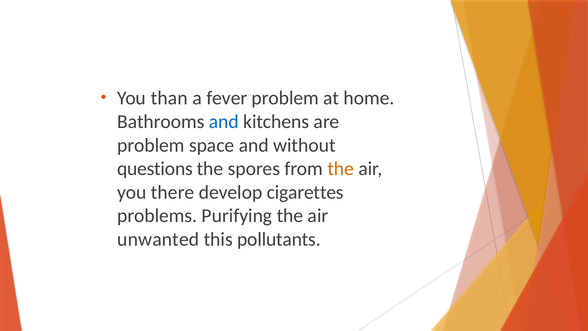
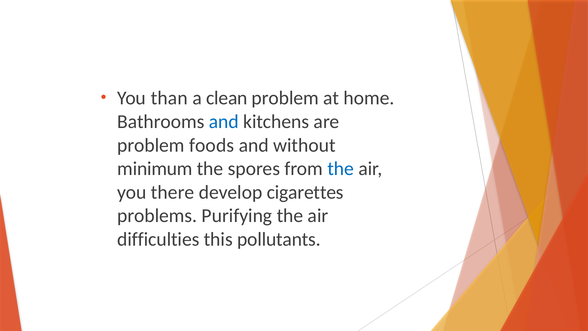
fever: fever -> clean (227, 98)
space: space -> foods (212, 145)
questions: questions -> minimum (155, 169)
the colour: orange -> blue (341, 169)
unwanted: unwanted -> difficulties (158, 239)
